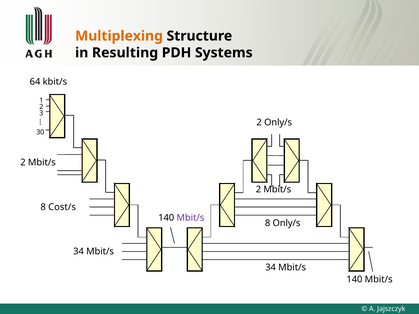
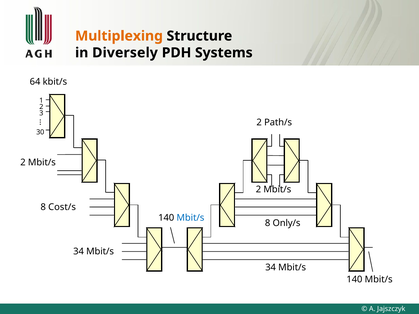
Resulting: Resulting -> Diversely (125, 53)
2 Only/s: Only/s -> Path/s (278, 123)
Mbit/s colour: purple -> blue (190, 218)
